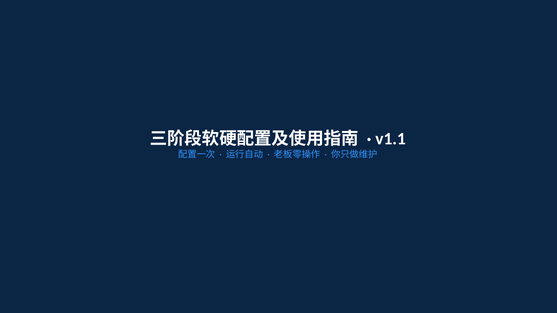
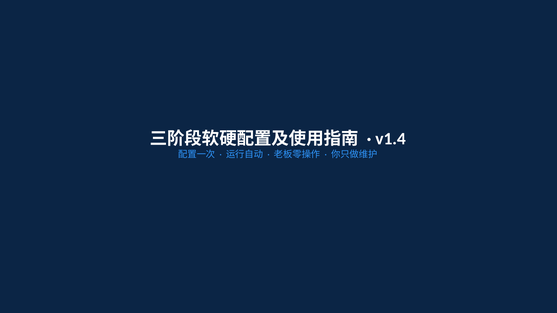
v1.1: v1.1 -> v1.4 (391, 139)
